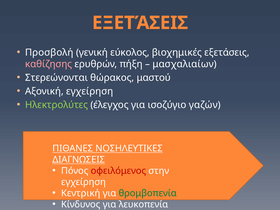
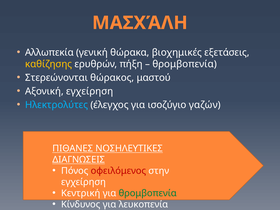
ΕΞΕΤΆΣΕΙΣ: ΕΞΕΤΆΣΕΙΣ -> ΜΑΣΧΆΛΗ (140, 23)
Προσβολή: Προσβολή -> Αλλωπεκία (49, 52)
εύκολος: εύκολος -> θώρακα (130, 52)
καθίζησης colour: pink -> yellow (49, 64)
μασχαλιαίων: μασχαλιαίων -> θρομβοπενία (185, 64)
Ηλεκτρολύτες colour: light green -> light blue (57, 105)
